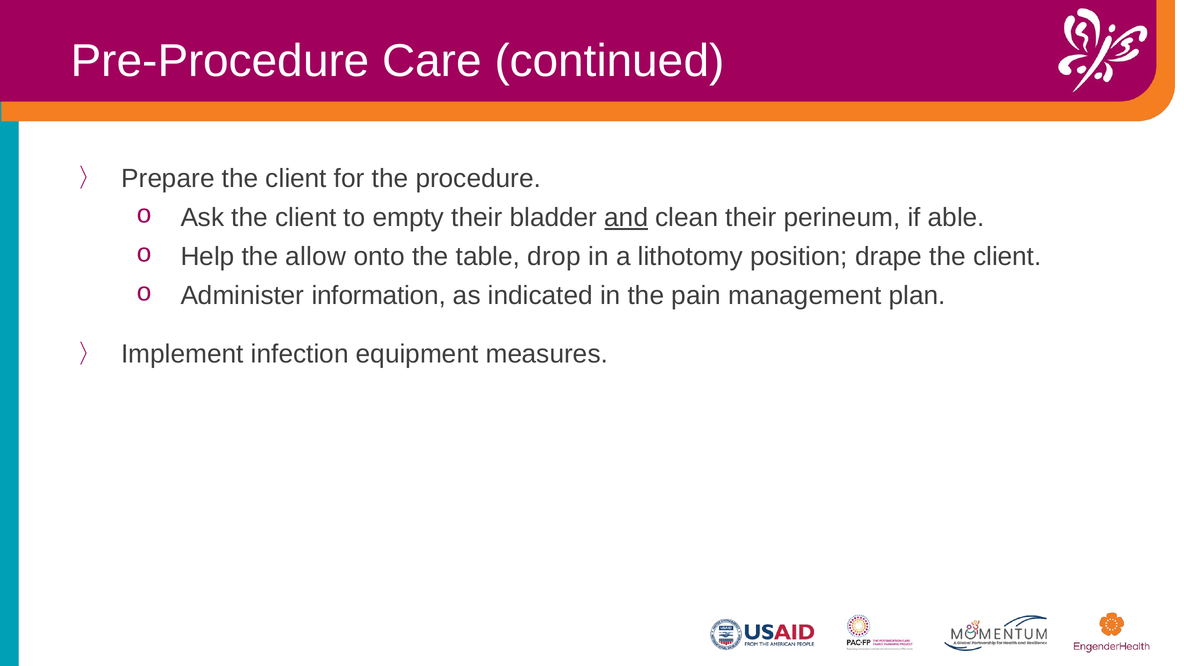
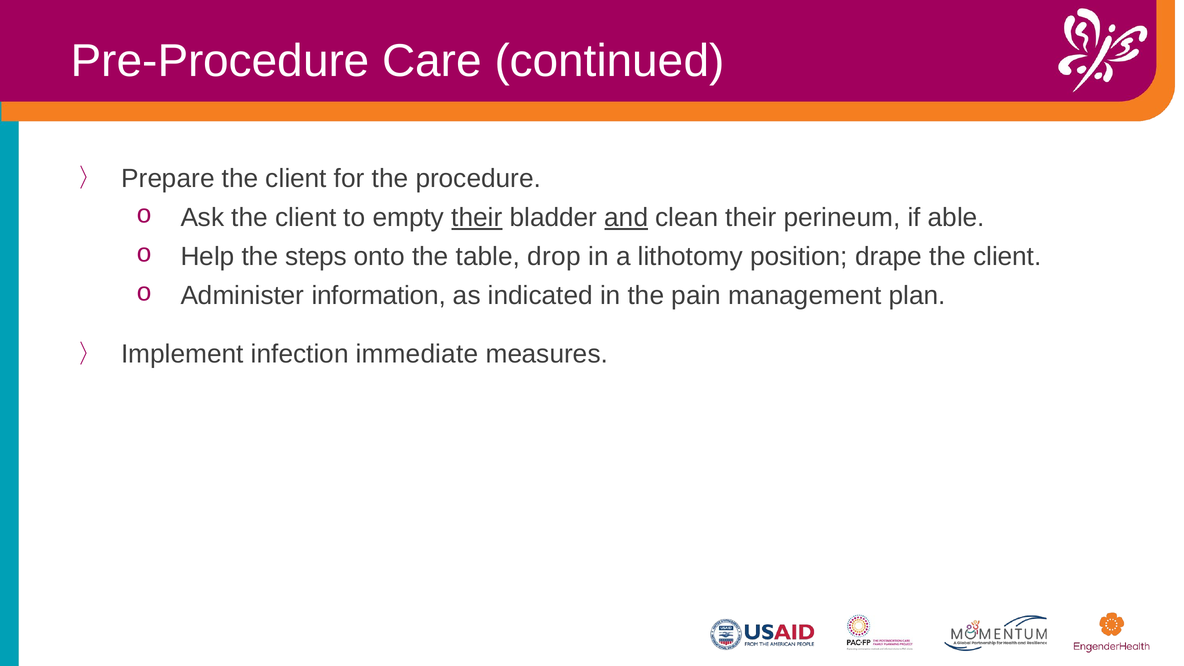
their underline: none -> present (477, 218)
allow: allow -> steps (316, 257)
equipment: equipment -> immediate (417, 354)
